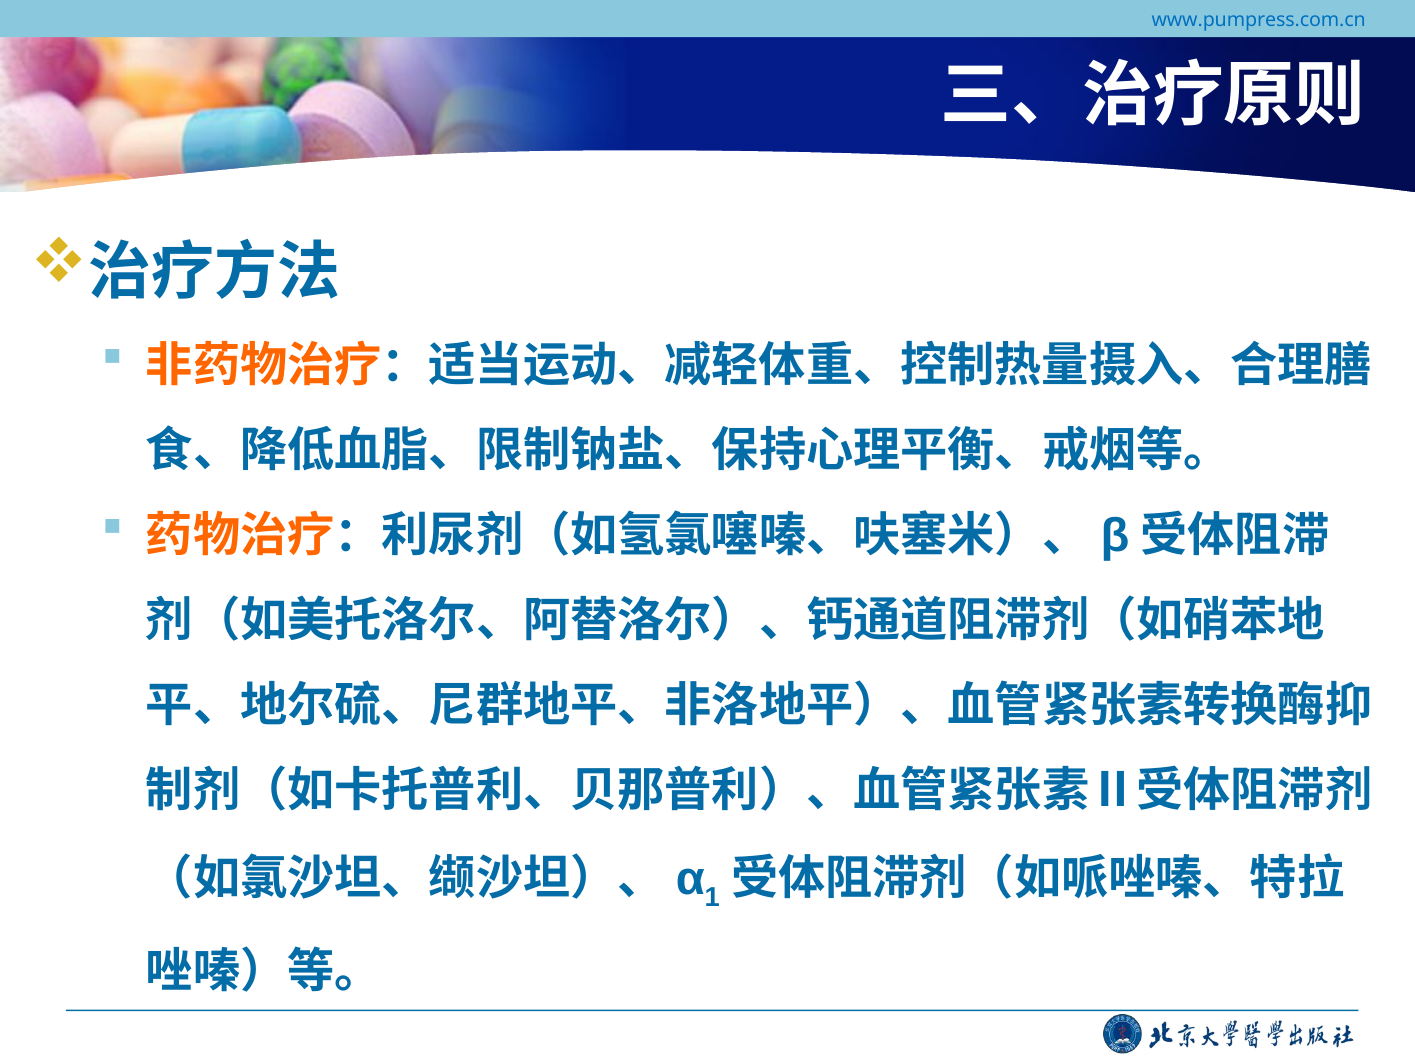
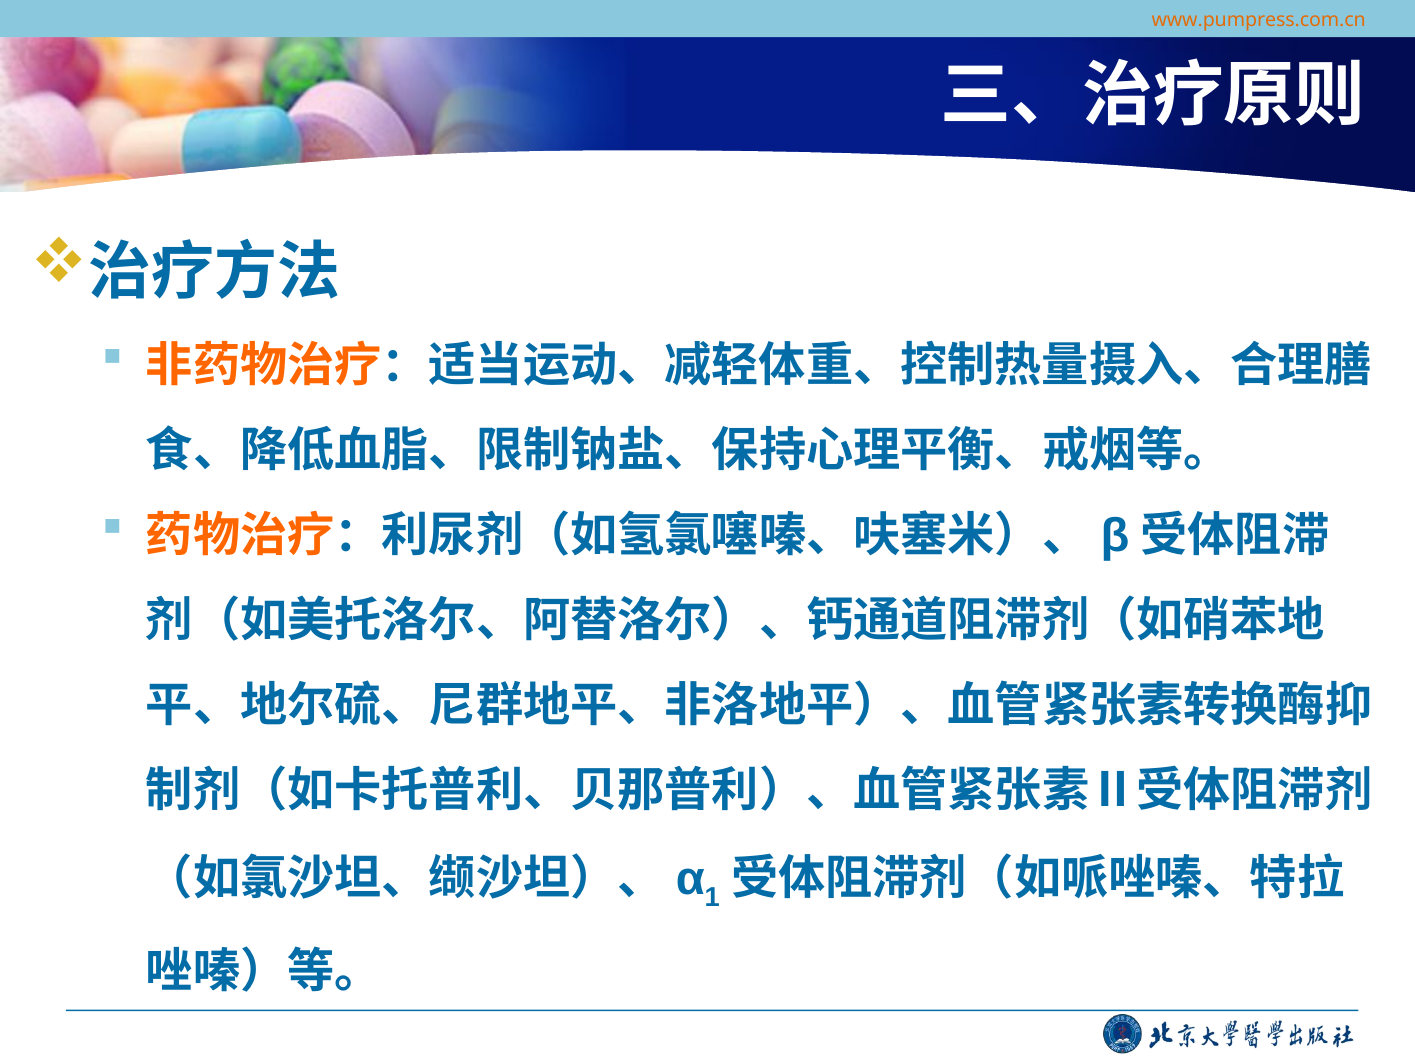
www.pumpress.com.cn colour: blue -> orange (1259, 20)
